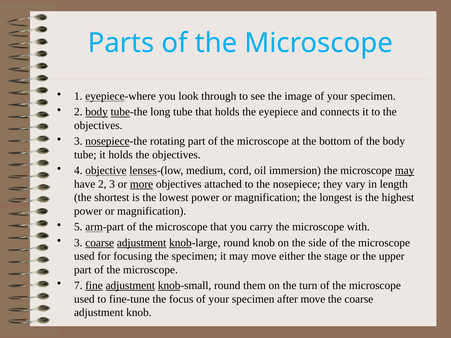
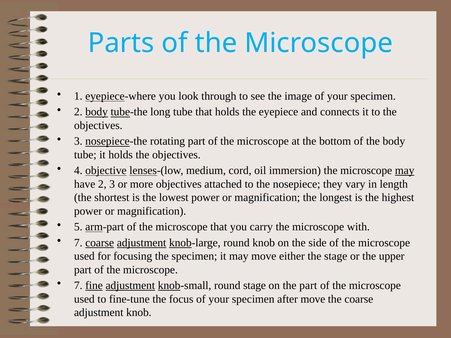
more underline: present -> none (142, 184)
3: 3 -> 7 (78, 243)
round them: them -> stage (255, 286)
the turn: turn -> part (308, 286)
